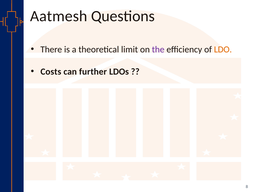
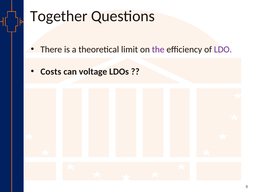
Aatmesh: Aatmesh -> Together (59, 16)
LDO colour: orange -> purple (223, 49)
further: further -> voltage (93, 72)
